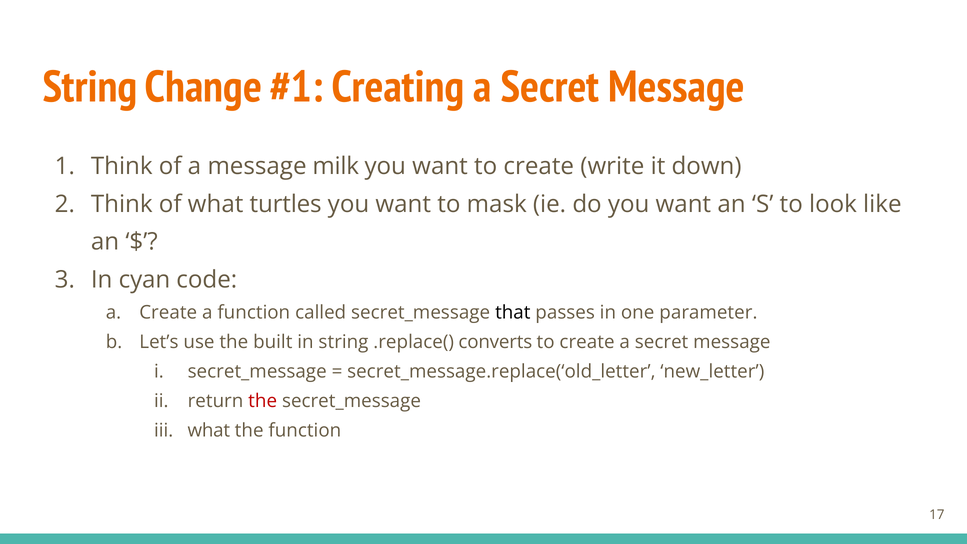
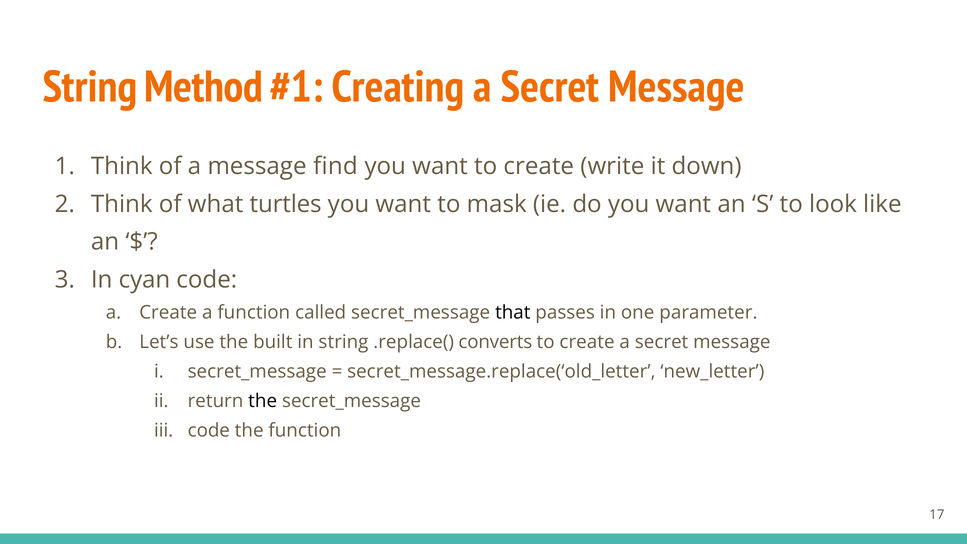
Change: Change -> Method (204, 87)
milk: milk -> find (335, 166)
the colour: red -> black (263, 401)
what: what -> code (209, 430)
